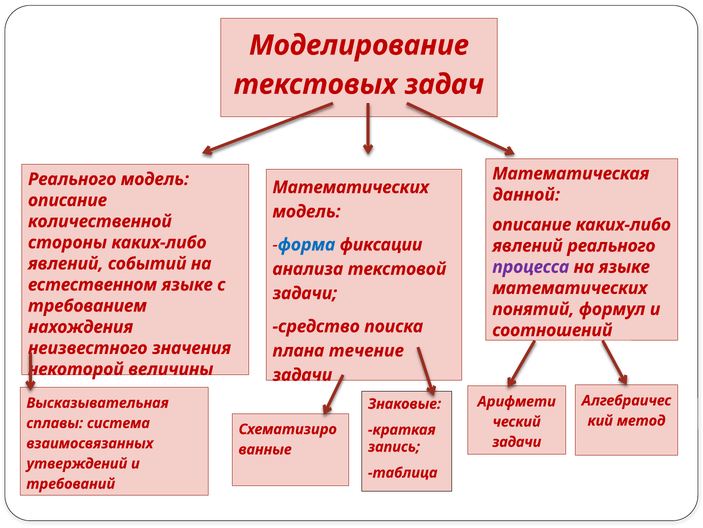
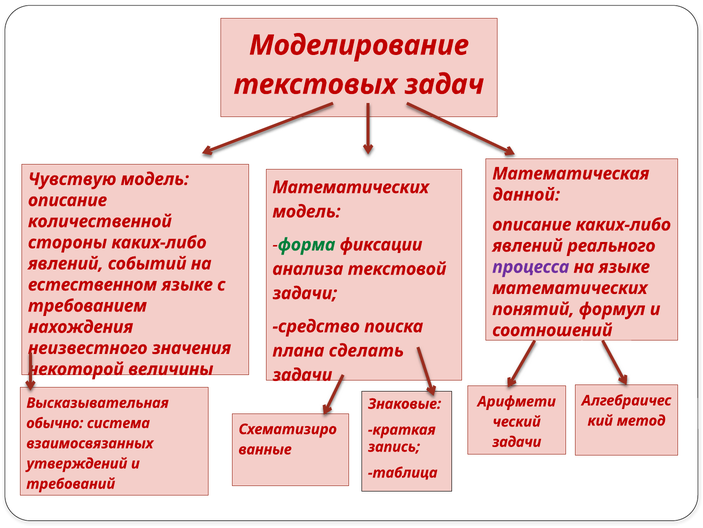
Реального: Реального -> Чувствую (72, 179)
форма colour: blue -> green (307, 244)
течение: течение -> сделать (366, 350)
сплавы: сплавы -> обычно (55, 423)
